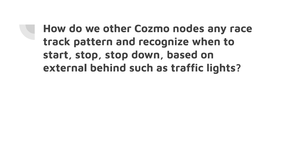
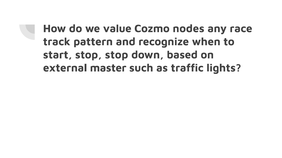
other: other -> value (117, 29)
behind: behind -> master (108, 68)
